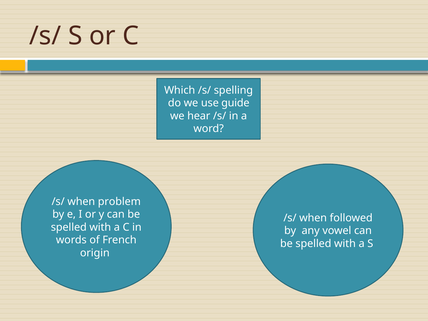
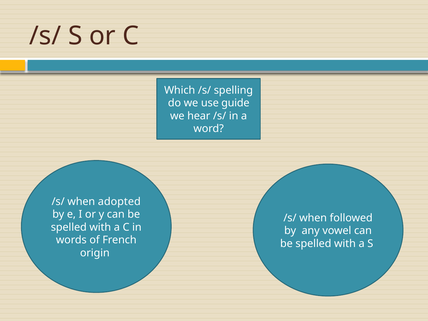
problem: problem -> adopted (119, 202)
